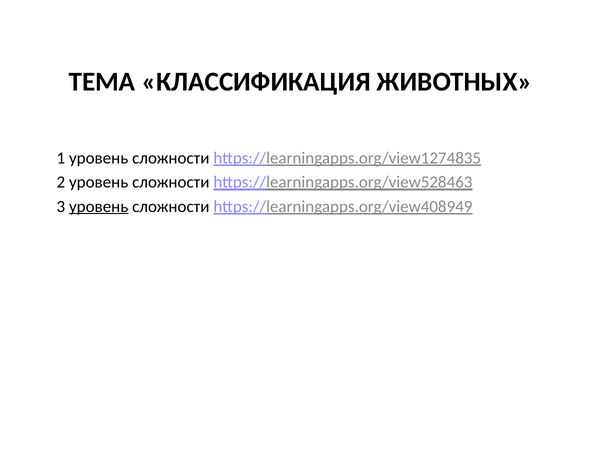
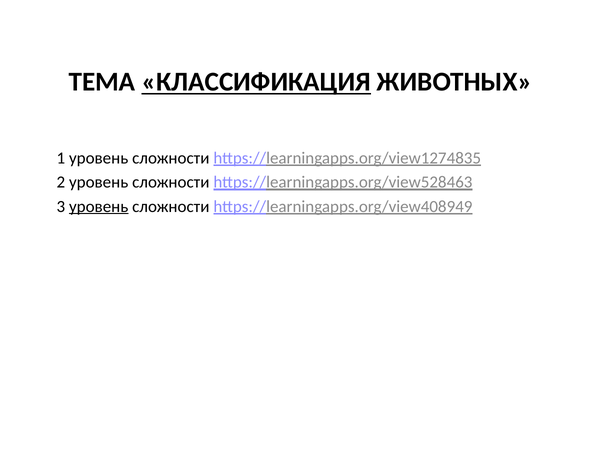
КЛАССИФИКАЦИЯ underline: none -> present (256, 82)
